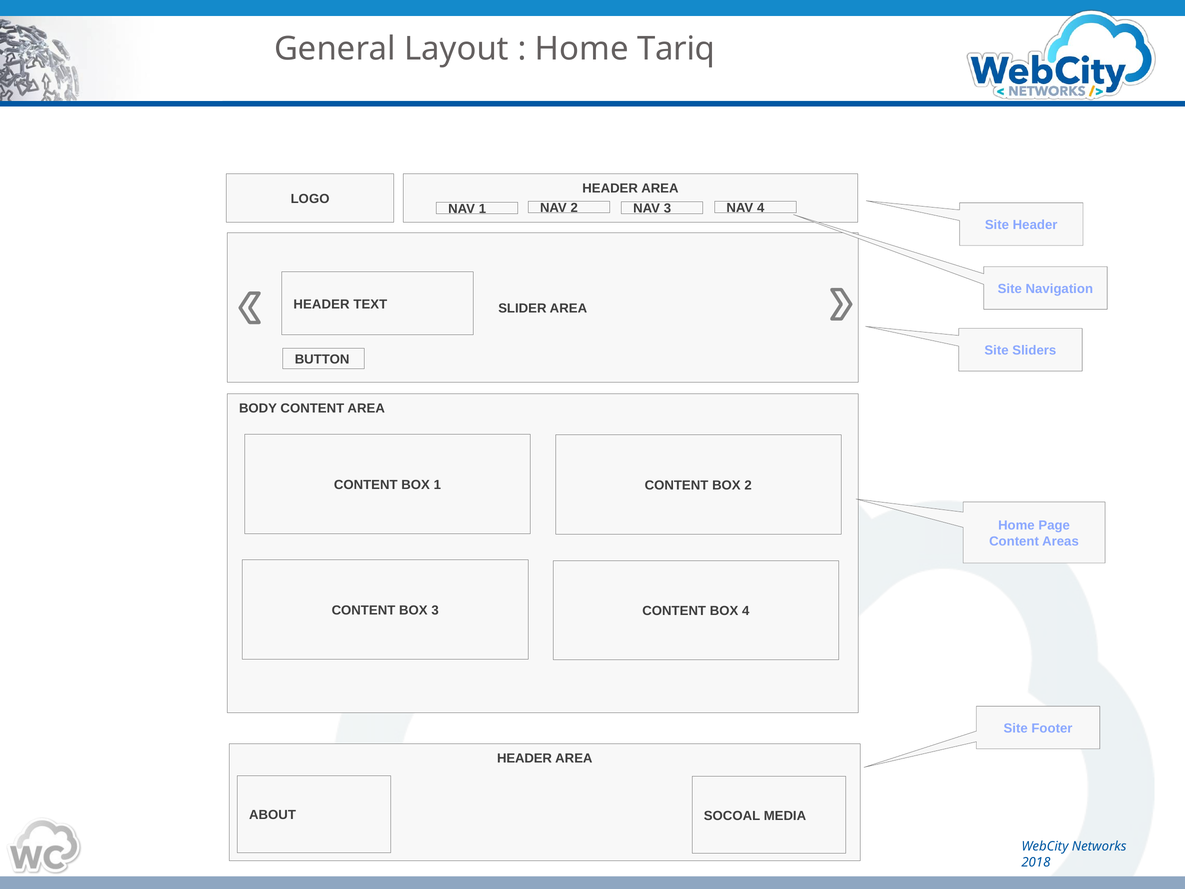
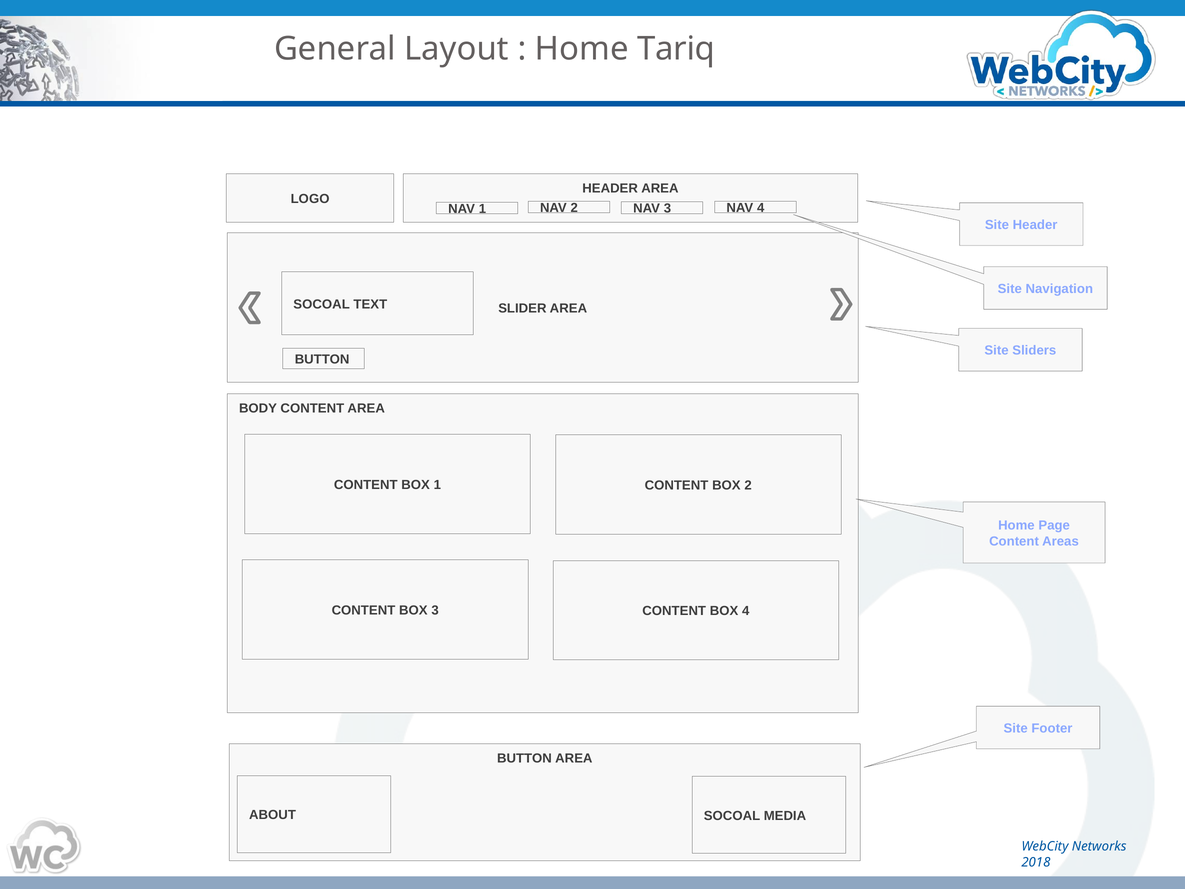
HEADER: HEADER -> SOCOAL (322, 304)
HEADER: HEADER -> BUTTON (524, 758)
